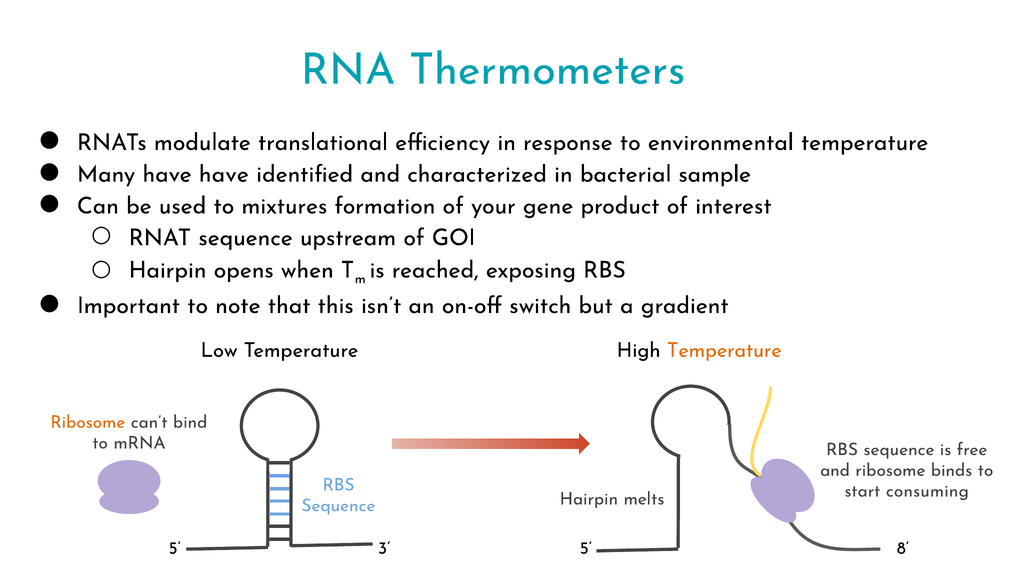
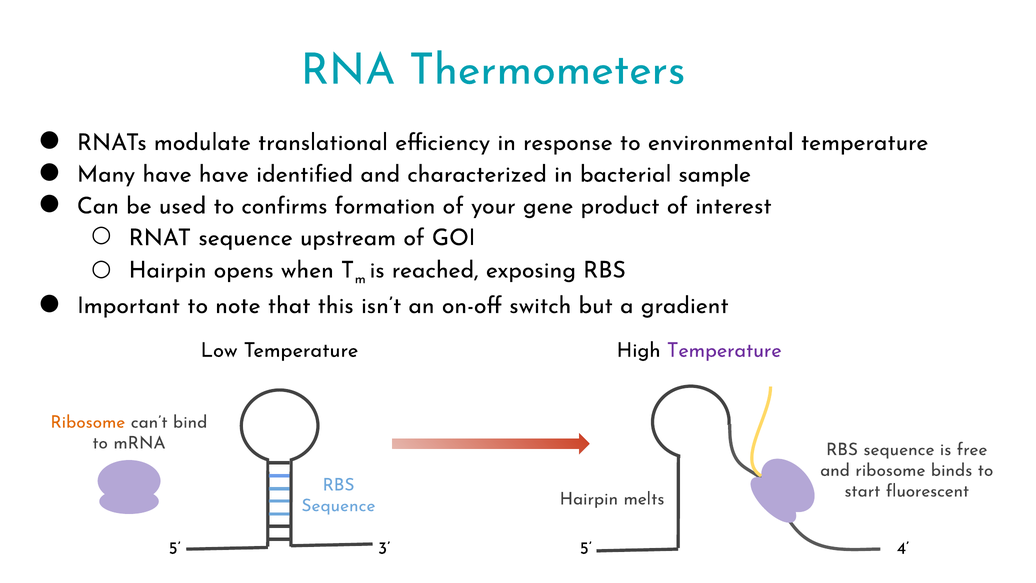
mixtures: mixtures -> confirms (284, 206)
Temperature colour: orange -> purple (724, 350)
consuming: consuming -> fluorescent (927, 491)
8: 8 -> 4 (903, 548)
